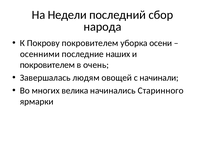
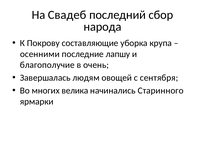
Недели: Недели -> Свадеб (67, 15)
Покрову покровителем: покровителем -> составляющие (90, 43)
осени: осени -> крупа (161, 43)
наших: наших -> лапшу (118, 54)
покровителем: покровителем -> благополучие (47, 65)
начинали: начинали -> сентября (159, 78)
